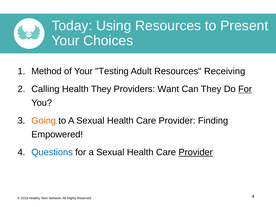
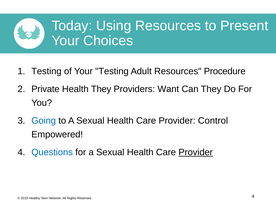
Method: Method -> Testing (46, 71)
Receiving: Receiving -> Procedure (225, 71)
Calling: Calling -> Private (45, 89)
For underline: present -> none (245, 89)
Going colour: orange -> blue (44, 121)
Finding: Finding -> Control (213, 121)
